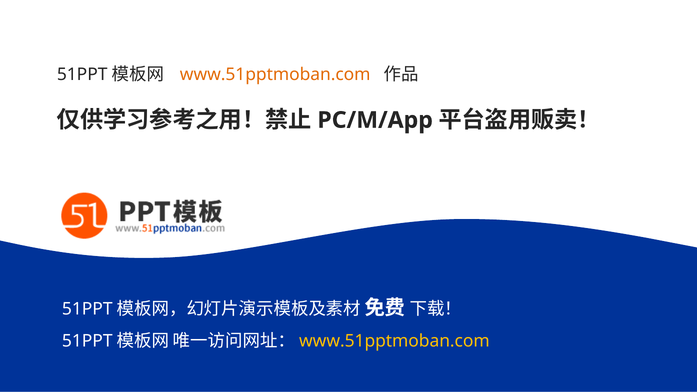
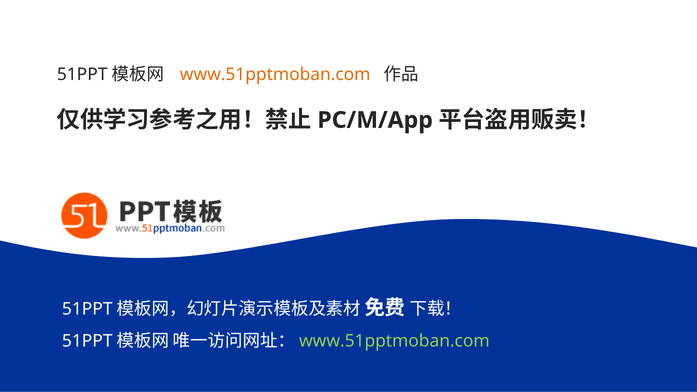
www.51pptmoban.com colour: yellow -> light green (394, 341)
